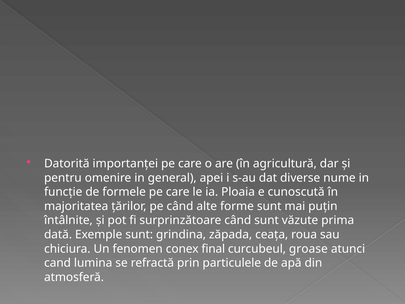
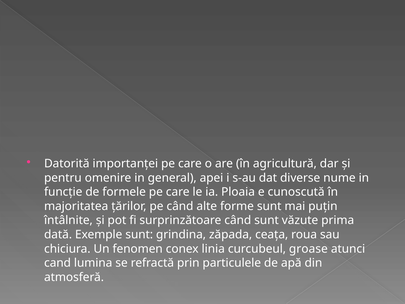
final: final -> linia (213, 249)
